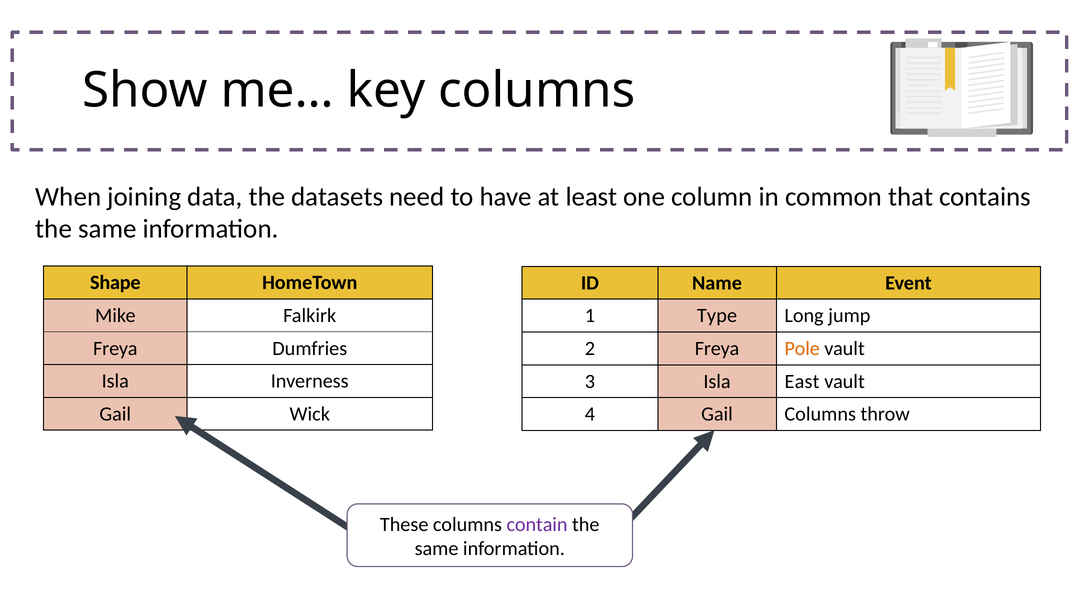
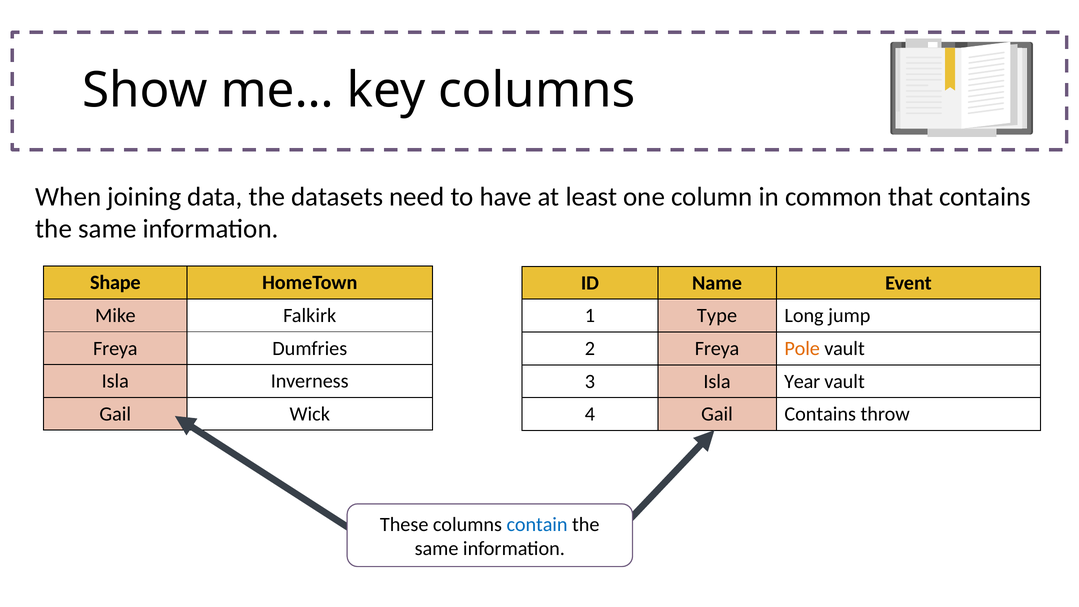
East: East -> Year (802, 381)
Gail Columns: Columns -> Contains (820, 414)
contain colour: purple -> blue (537, 524)
